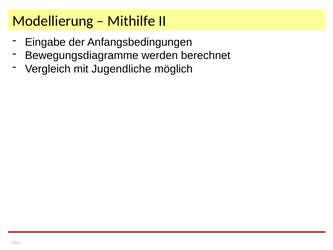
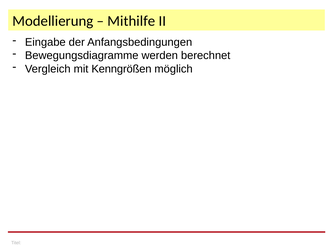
Jugendliche: Jugendliche -> Kenngrößen (121, 69)
